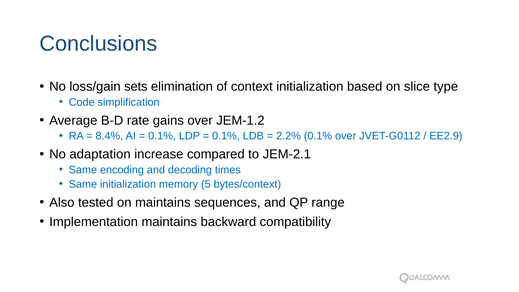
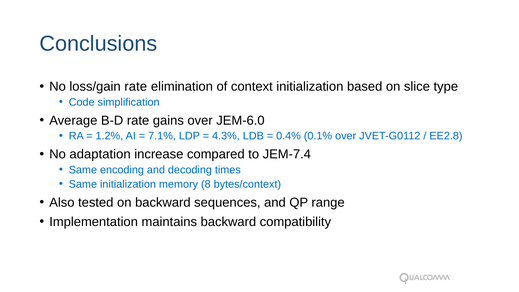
loss/gain sets: sets -> rate (136, 87)
JEM-1.2: JEM-1.2 -> JEM-6.0 (240, 120)
8.4%: 8.4% -> 1.2% (109, 136)
0.1%: 0.1% -> 7.1% (162, 136)
0.1%: 0.1% -> 4.3% (226, 136)
2.2%: 2.2% -> 0.4% (288, 136)
EE2.9: EE2.9 -> EE2.8 (446, 136)
JEM-2.1: JEM-2.1 -> JEM-7.4 (287, 154)
5: 5 -> 8 (206, 184)
on maintains: maintains -> backward (163, 202)
